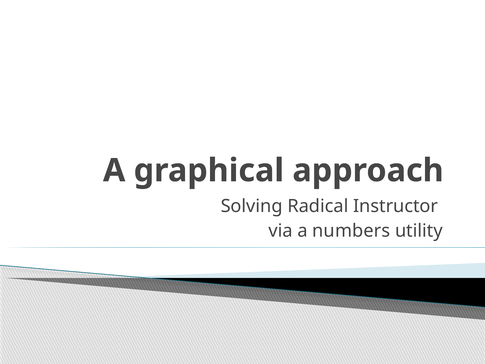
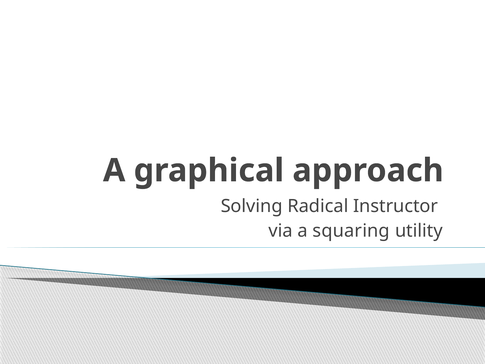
numbers: numbers -> squaring (351, 231)
